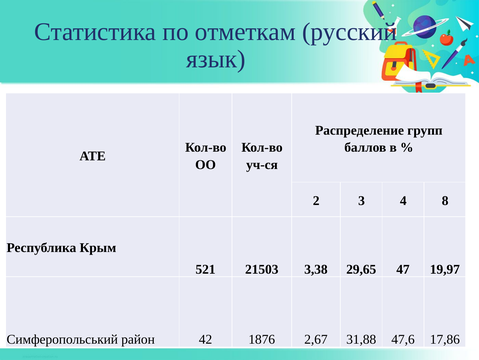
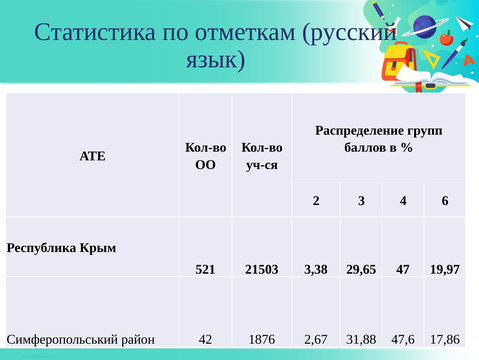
8: 8 -> 6 (445, 200)
